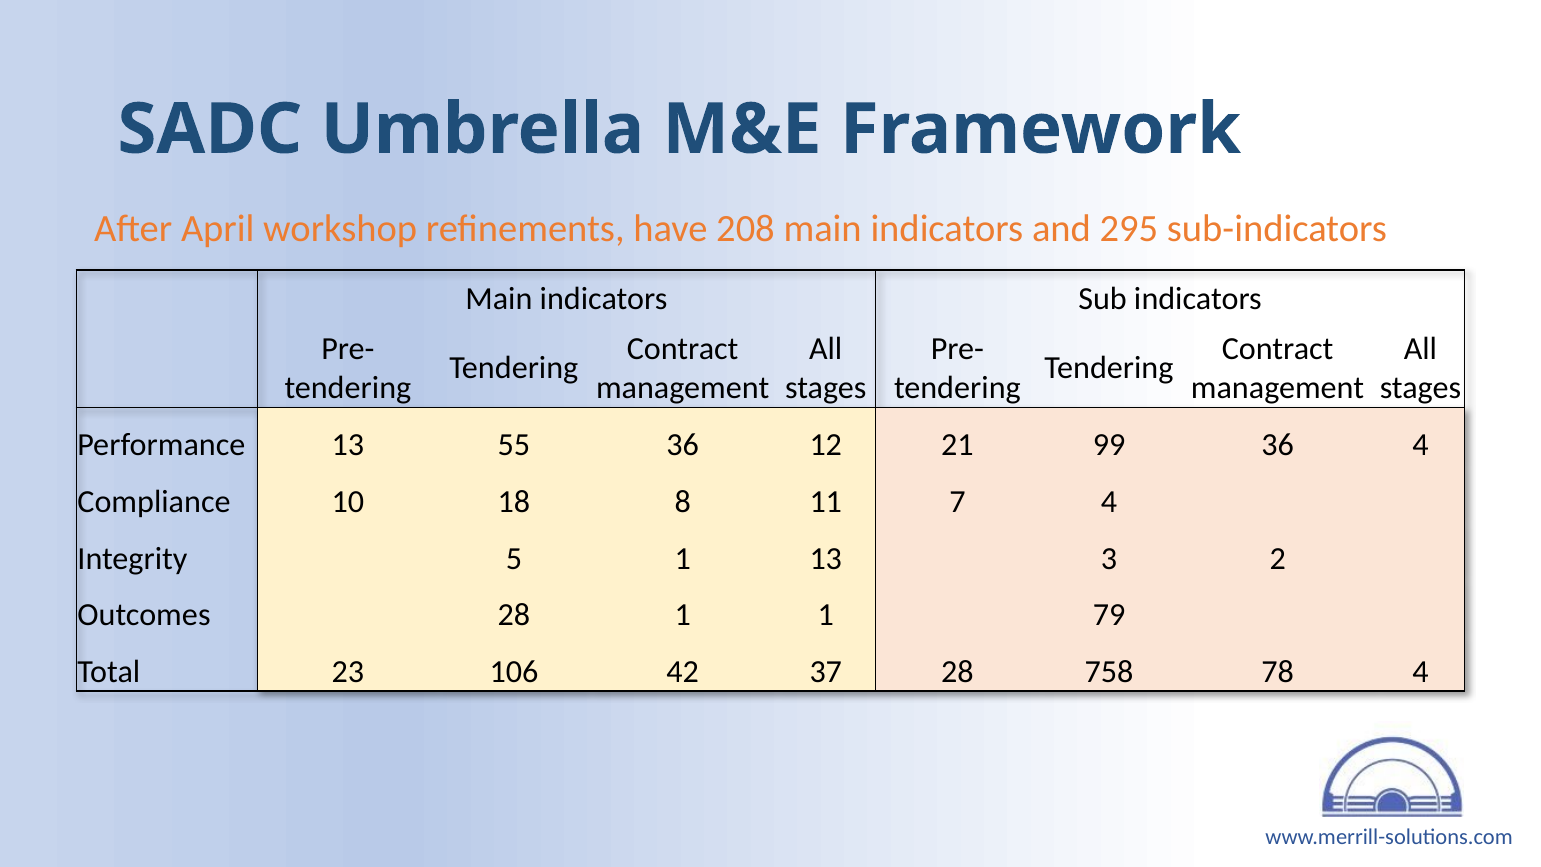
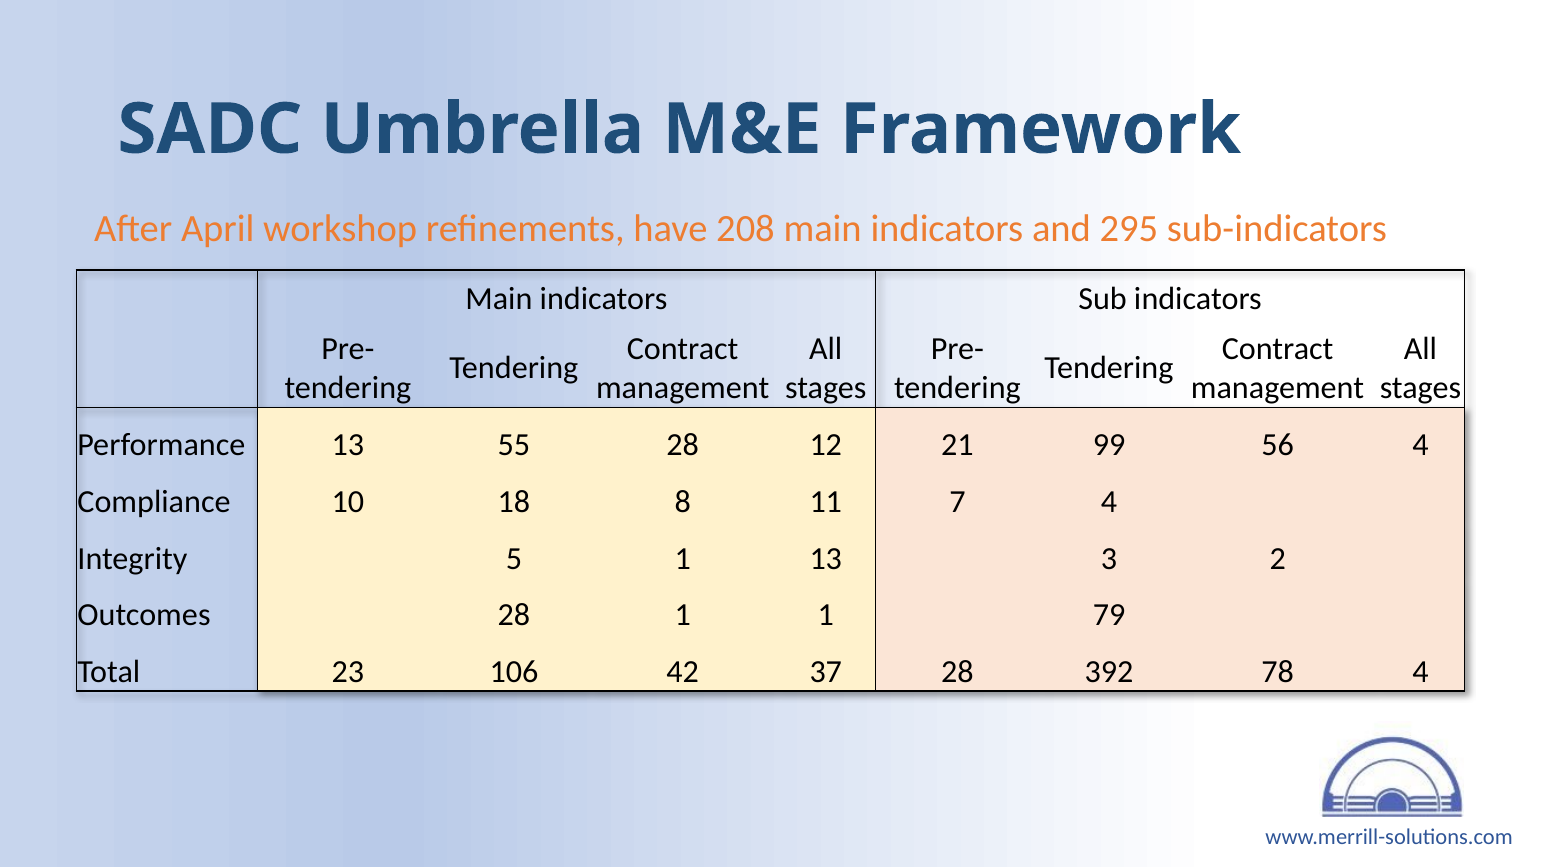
55 36: 36 -> 28 (683, 445)
99 36: 36 -> 56 (1278, 445)
758: 758 -> 392 (1109, 672)
